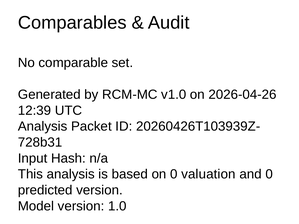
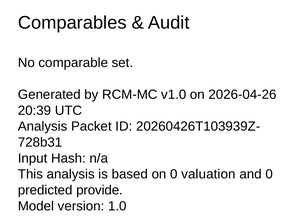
12:39: 12:39 -> 20:39 (35, 111)
predicted version: version -> provide (100, 190)
